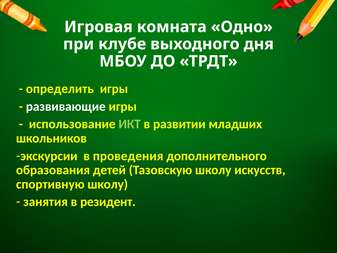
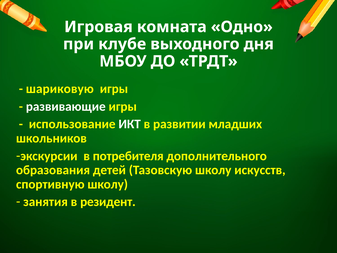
определить: определить -> шариковую (60, 89)
ИКТ colour: light green -> white (130, 124)
проведения: проведения -> потребителя (128, 156)
